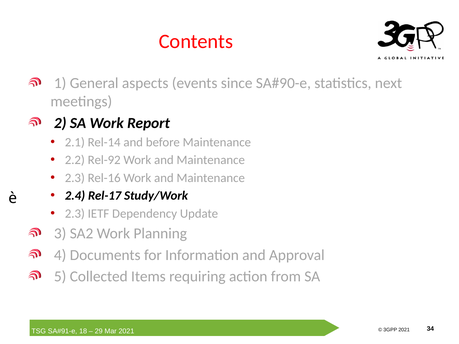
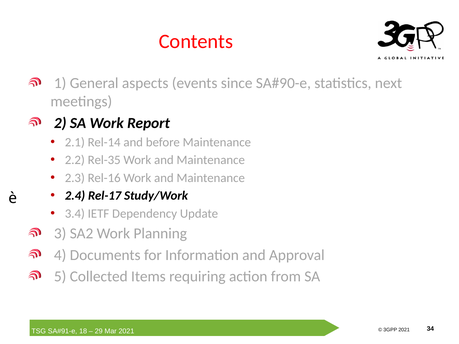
Rel-92: Rel-92 -> Rel-35 (104, 160)
2.3: 2.3 -> 3.4 (75, 214)
